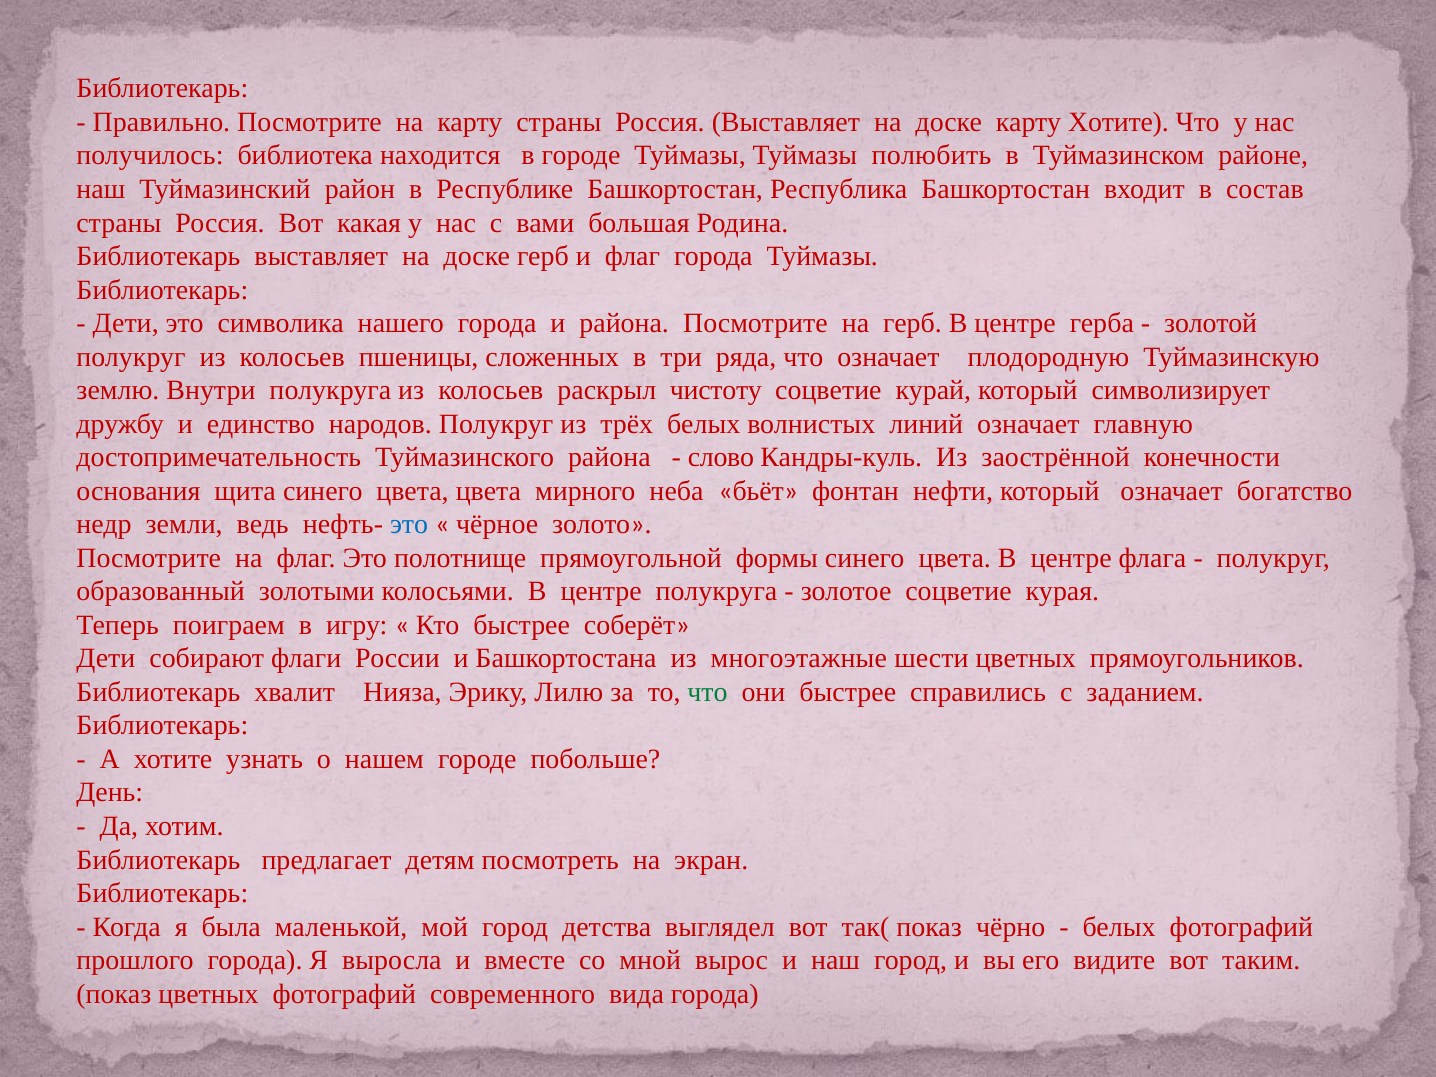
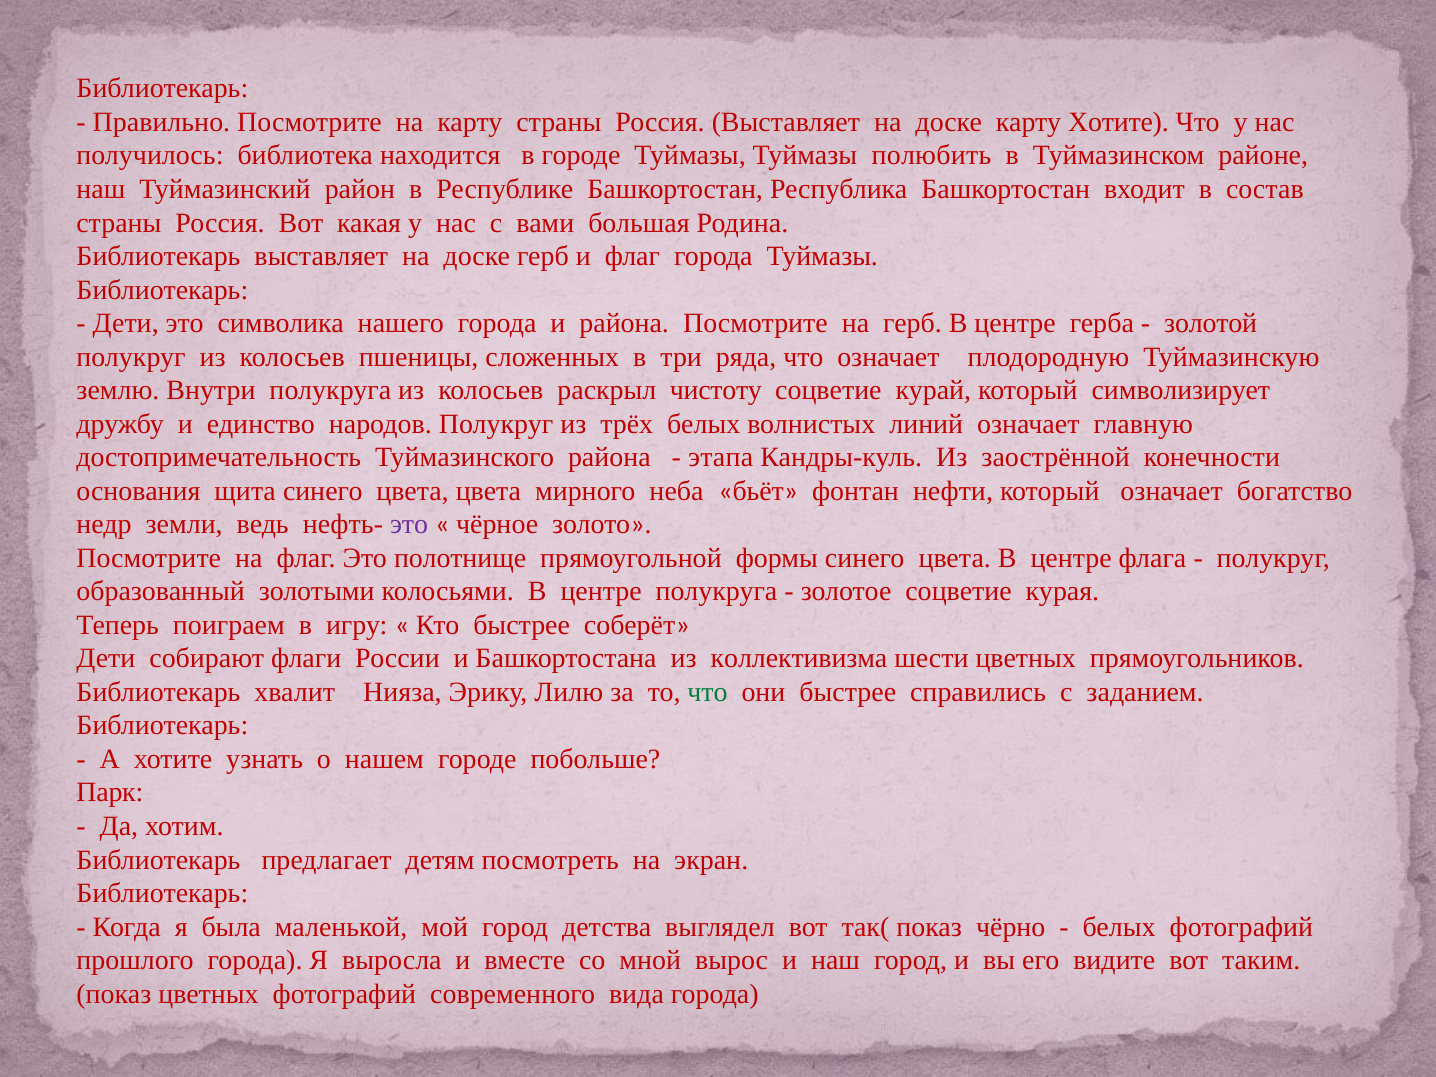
слово: слово -> этапа (721, 457)
это colour: blue -> purple (409, 525)
многоэтажные: многоэтажные -> коллективизма (799, 659)
День: День -> Парк (110, 793)
